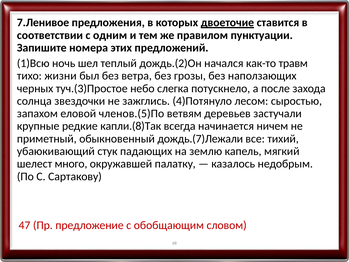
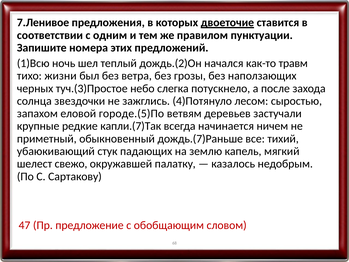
членов.(5)По: членов.(5)По -> городе.(5)По (131, 113)
капли.(8)Так: капли.(8)Так -> капли.(7)Так (131, 126)
дождь.(7)Лежали: дождь.(7)Лежали -> дождь.(7)Раньше (200, 139)
много: много -> свежо (71, 164)
